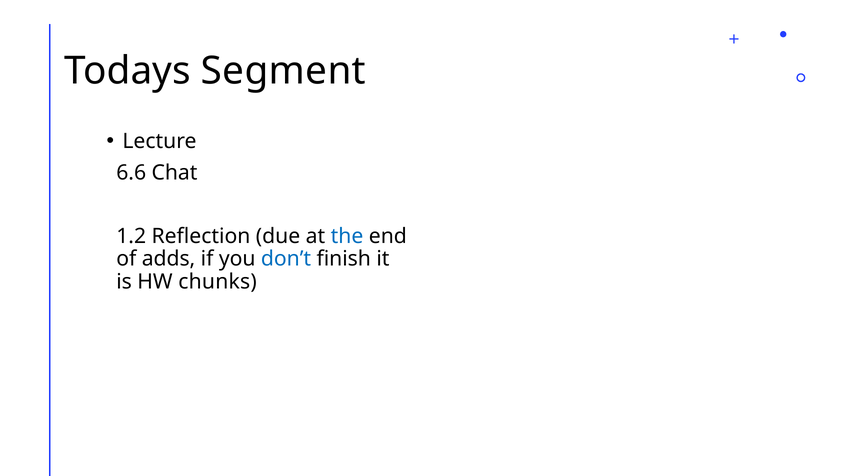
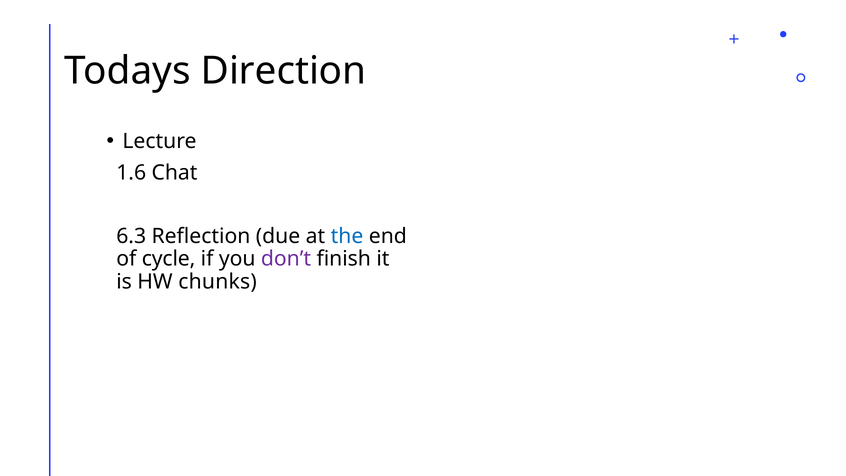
Segment: Segment -> Direction (284, 71)
6.6: 6.6 -> 1.6 (131, 173)
1.2: 1.2 -> 6.3 (131, 236)
adds: adds -> cycle (169, 259)
don’t colour: blue -> purple (286, 259)
